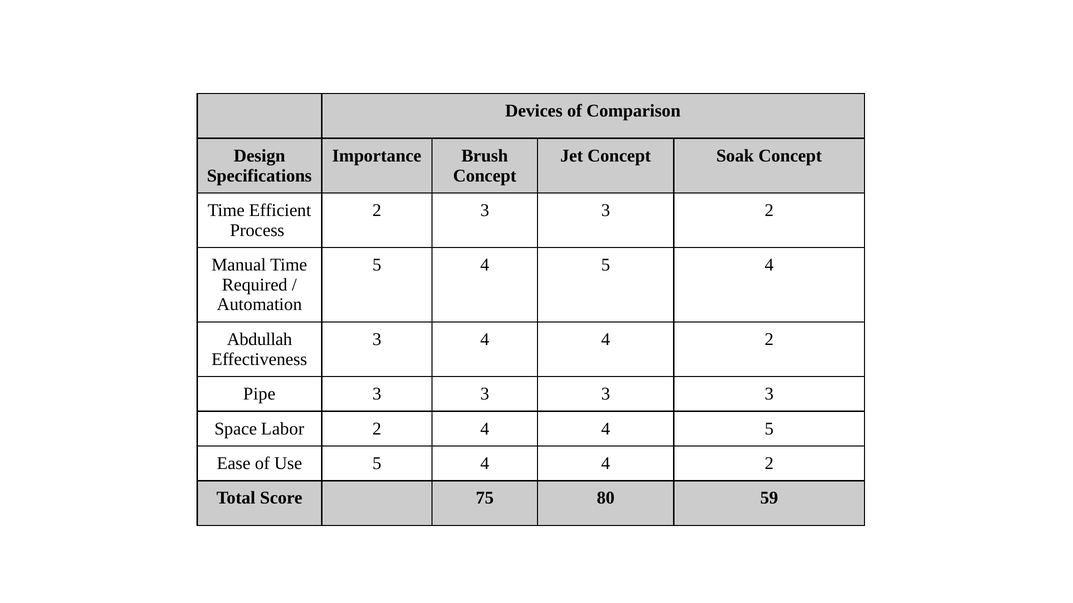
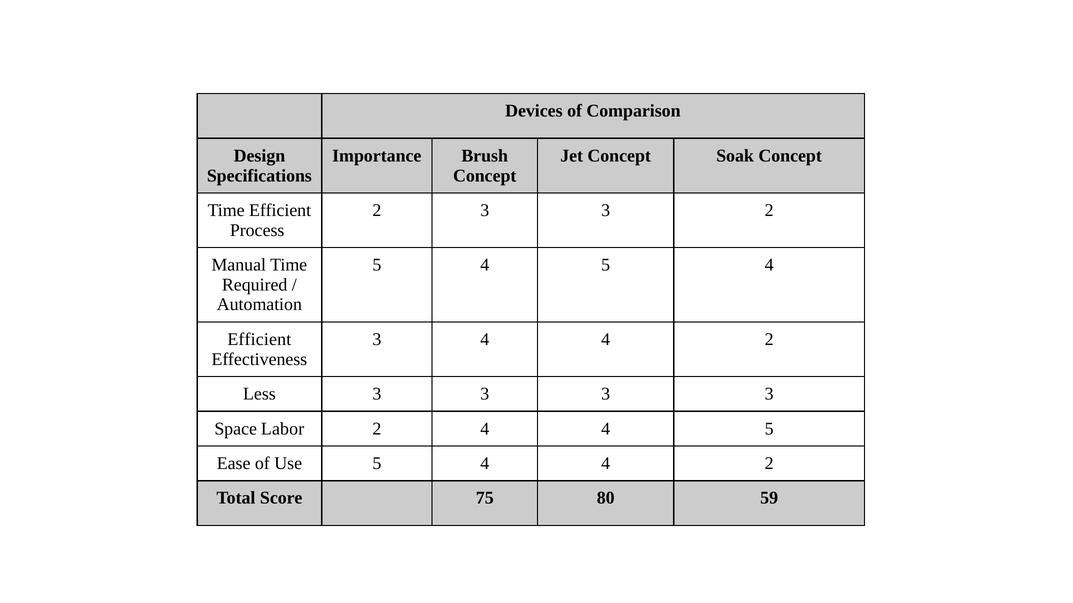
Abdullah: Abdullah -> Efficient (259, 340)
Pipe: Pipe -> Less (259, 394)
